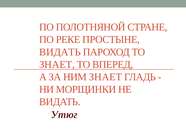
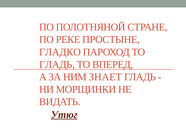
ВИДАТЬ: ВИДАТЬ -> ГЛАДКО (60, 52)
ЗНАЕТ: ЗНАЕТ -> ГЛАДЬ (57, 64)
Утюг underline: none -> present (64, 114)
